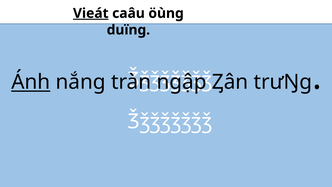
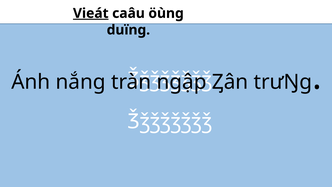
Ánh underline: present -> none (31, 82)
